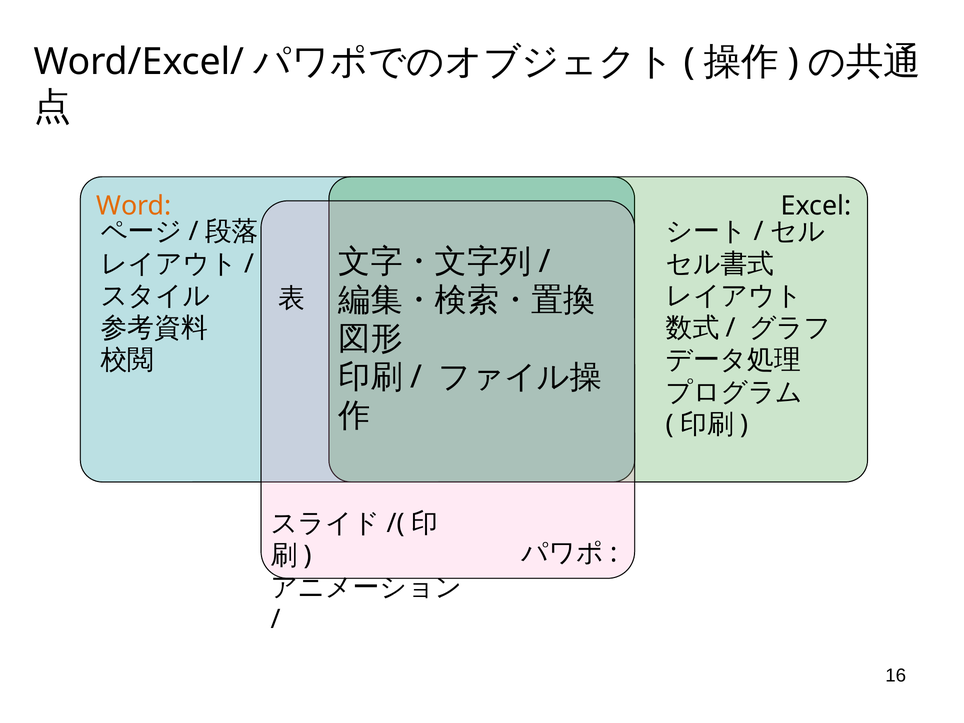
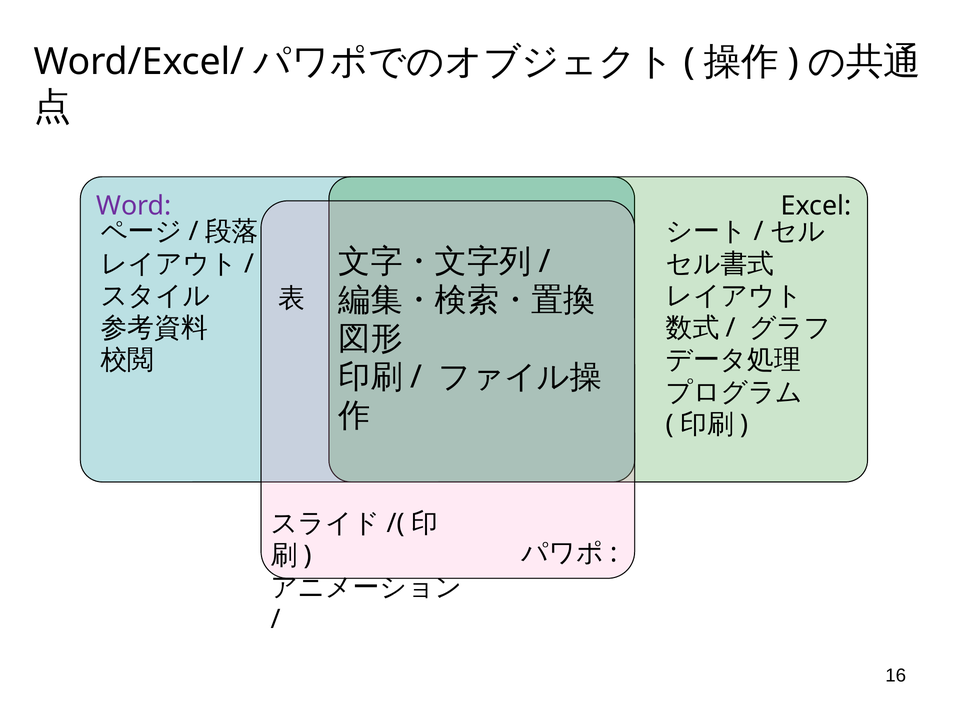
Word colour: orange -> purple (134, 206)
